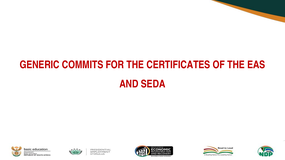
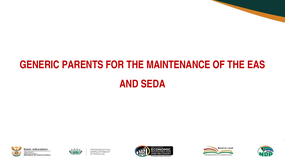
COMMITS: COMMITS -> PARENTS (83, 65)
CERTIFICATES: CERTIFICATES -> MAINTENANCE (178, 65)
